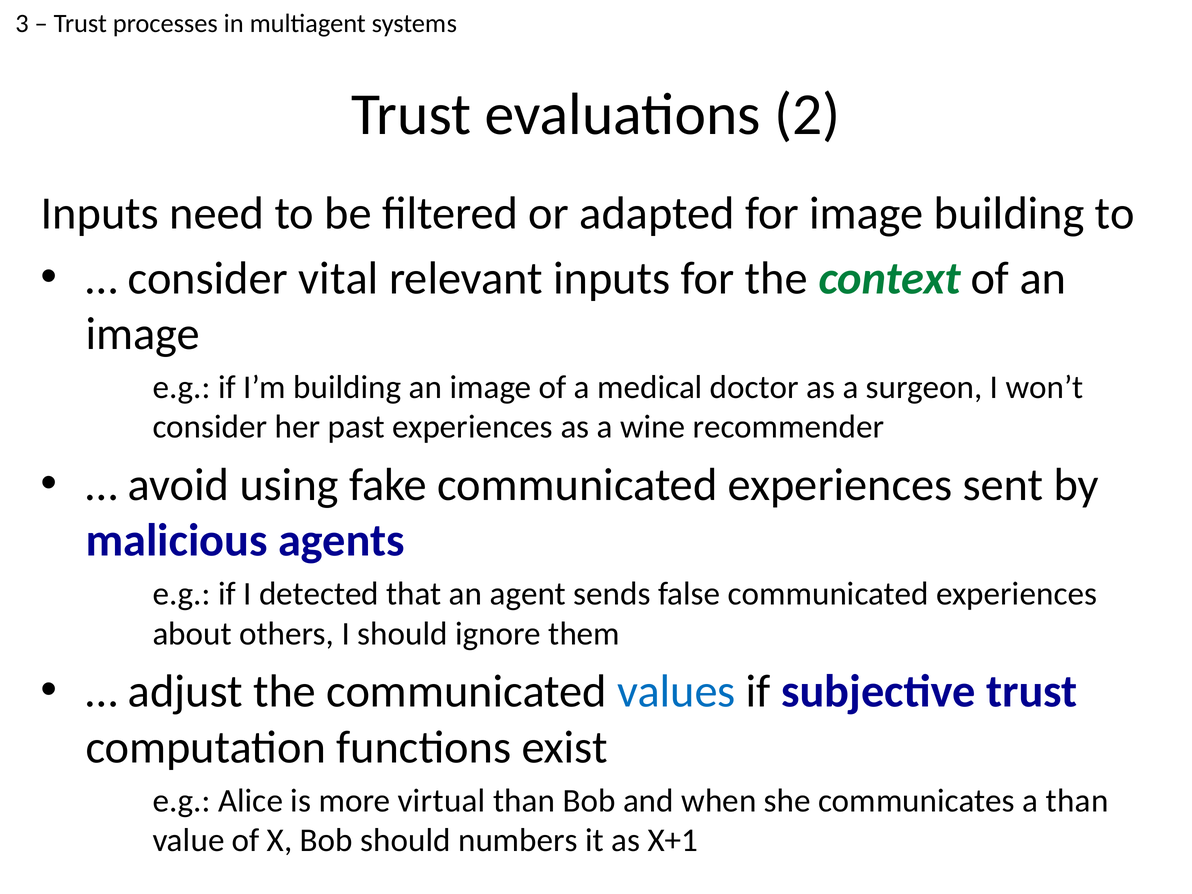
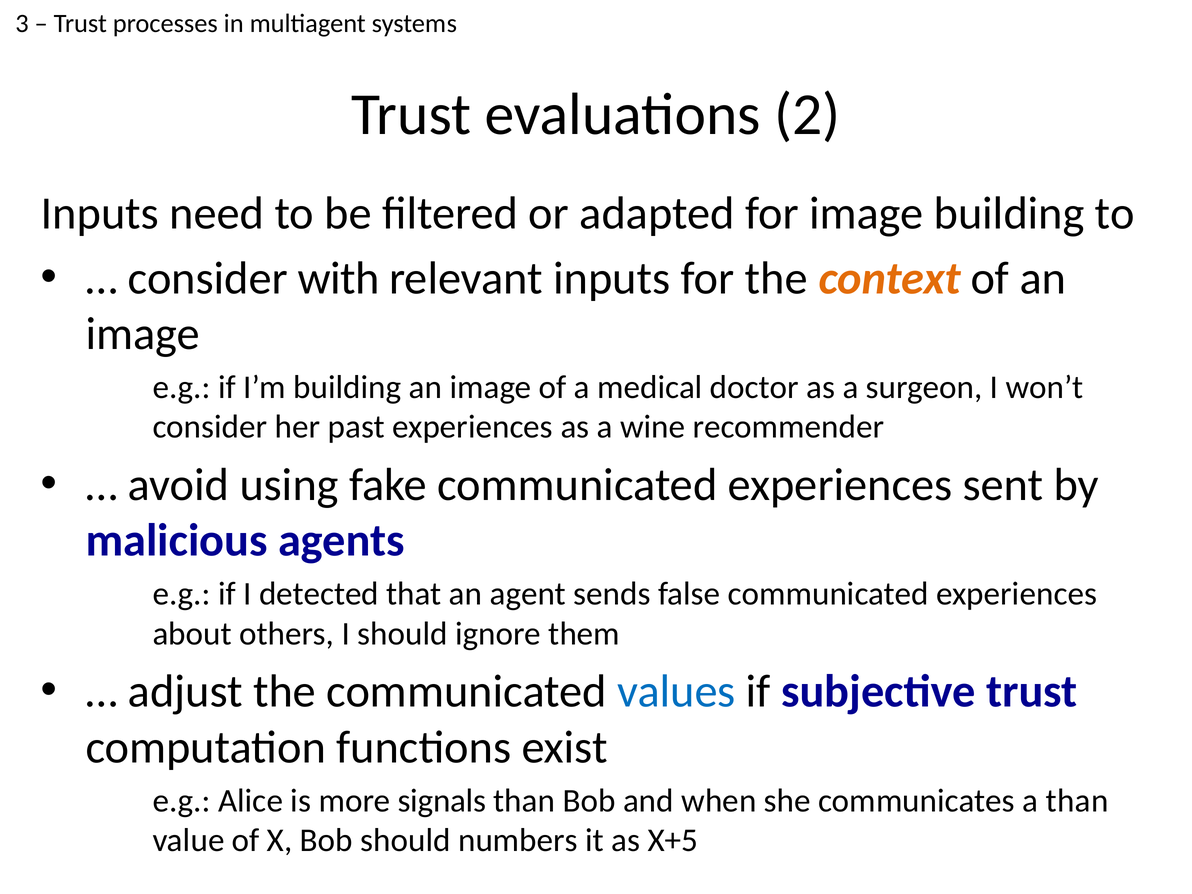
vital: vital -> with (339, 278)
context colour: green -> orange (890, 278)
virtual: virtual -> signals (442, 801)
X+1: X+1 -> X+5 (673, 841)
